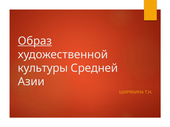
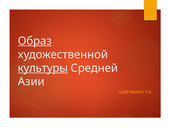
культуры underline: none -> present (43, 68)
